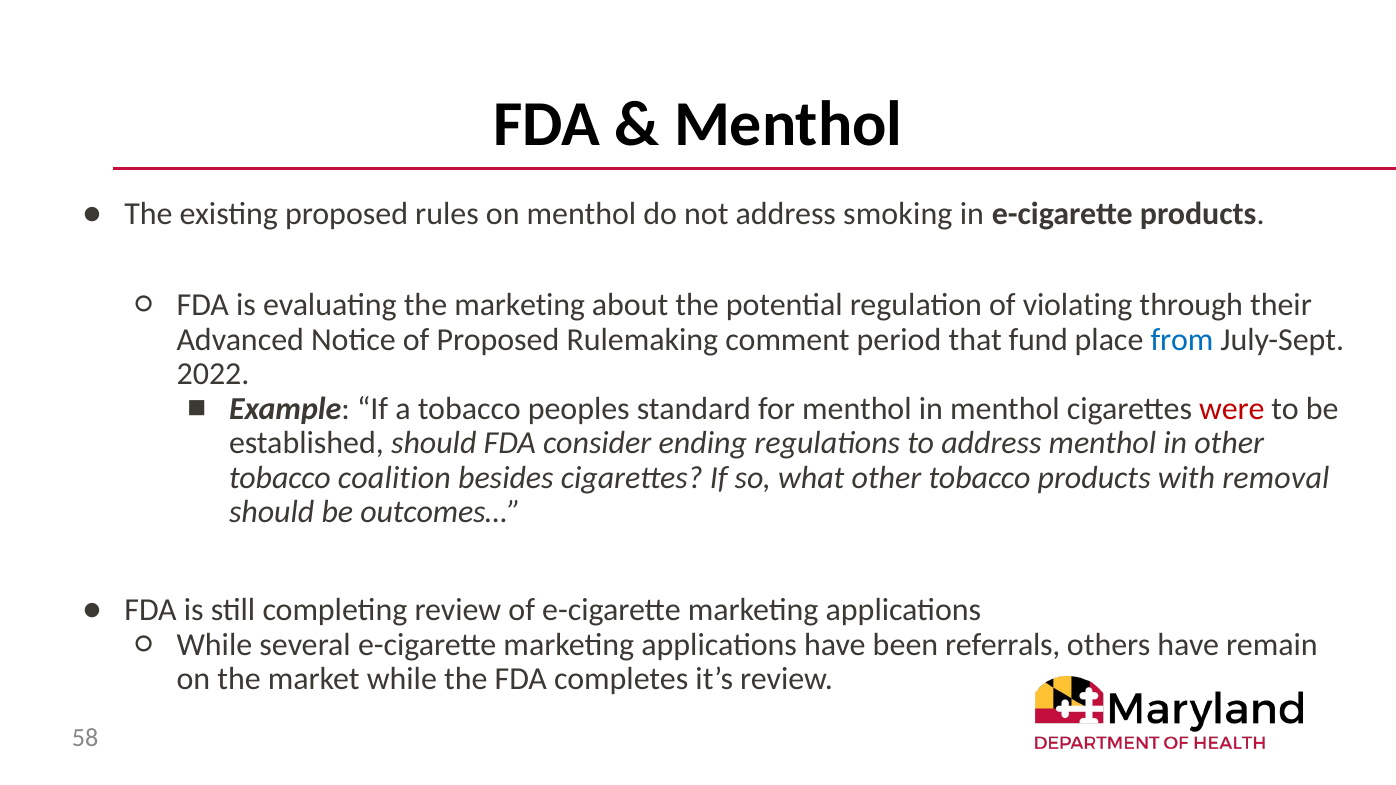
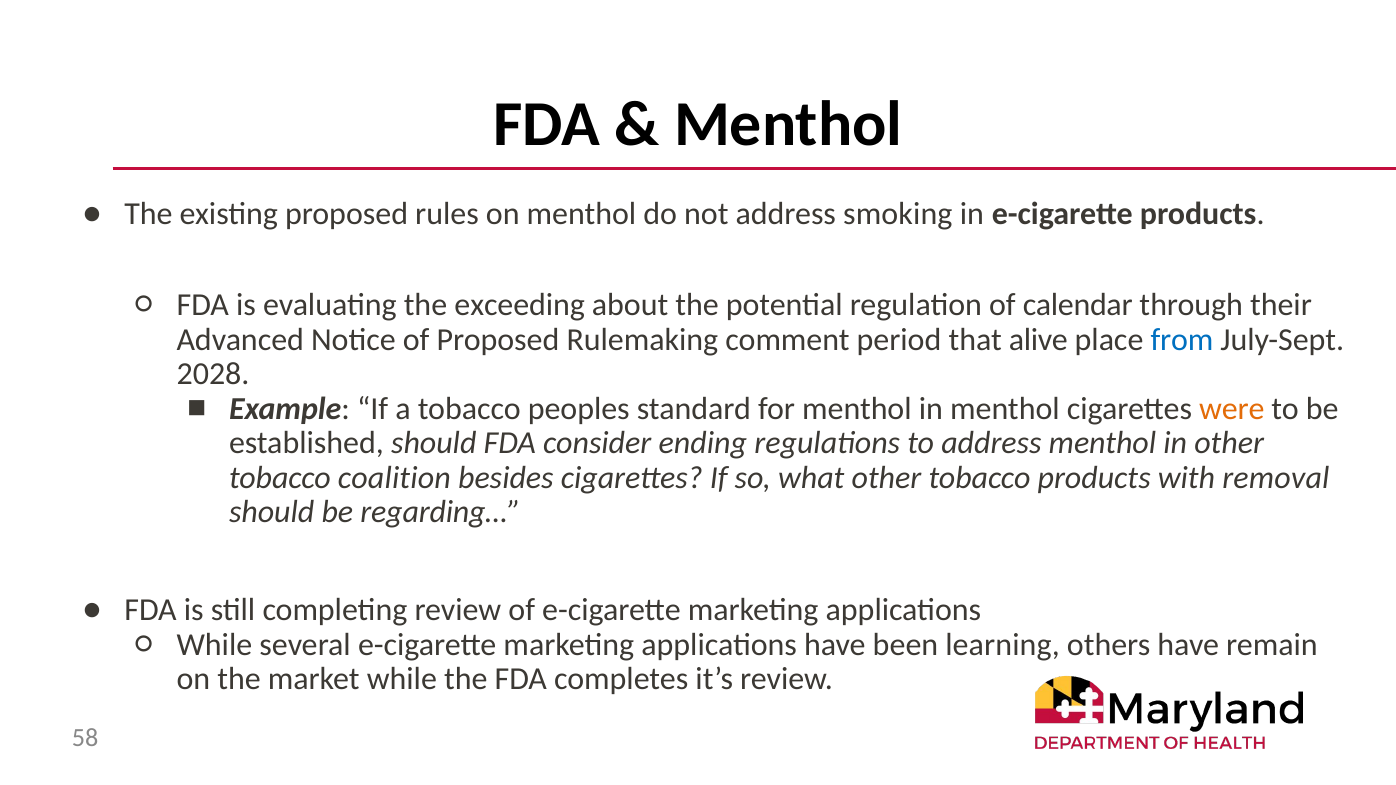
the marketing: marketing -> exceeding (520, 305)
violating: violating -> calendar (1078, 305)
fund: fund -> alive (1038, 340)
2022: 2022 -> 2028 (213, 374)
were colour: red -> orange (1232, 409)
outcomes…: outcomes… -> regarding… (441, 512)
referrals: referrals -> learning (1003, 645)
